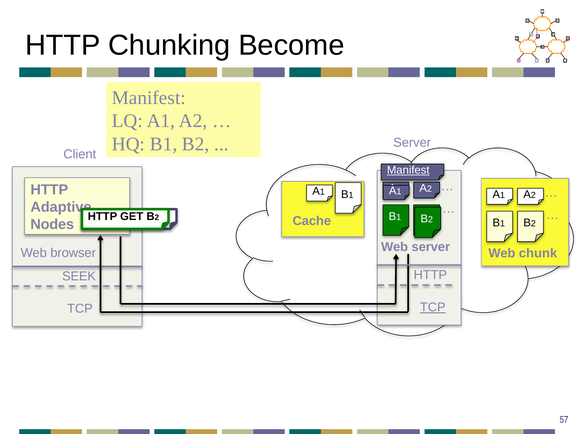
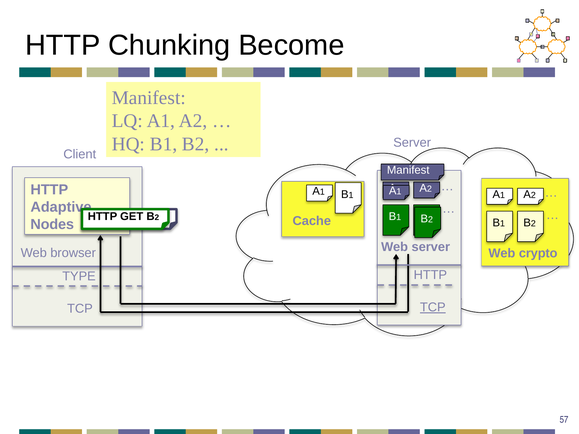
Manifest underline: present -> none (408, 170)
chunk: chunk -> crypto (538, 253)
SEEK: SEEK -> TYPE (79, 276)
